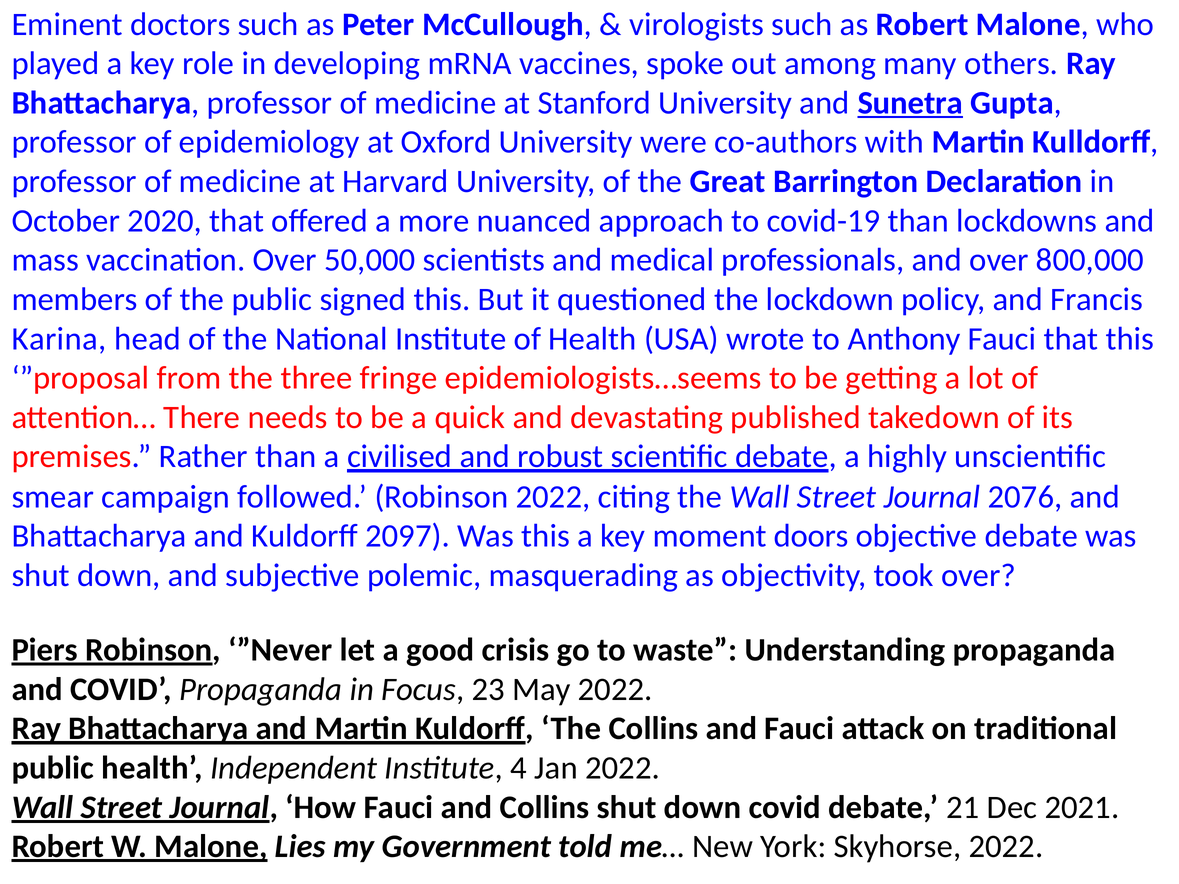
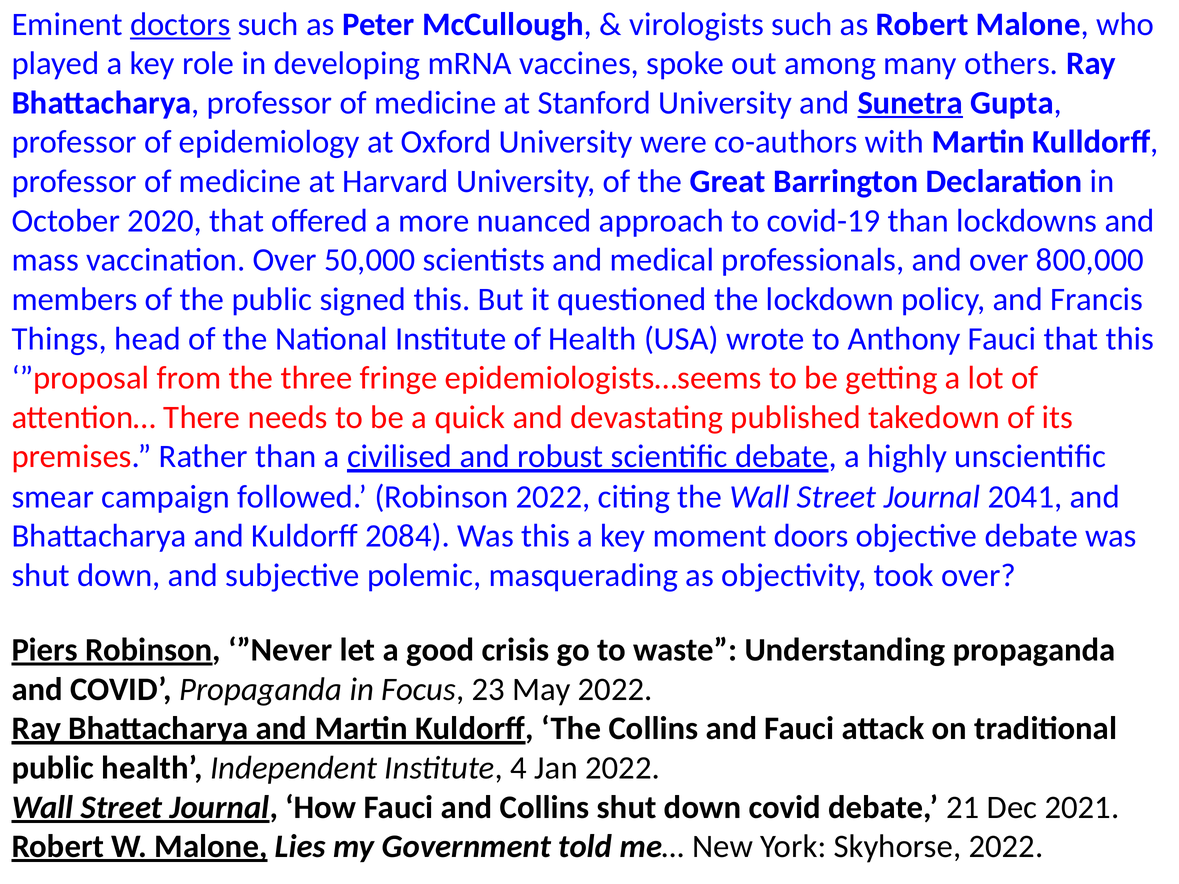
doctors underline: none -> present (180, 24)
Karina: Karina -> Things (59, 339)
2076: 2076 -> 2041 (1025, 497)
2097: 2097 -> 2084 (408, 536)
